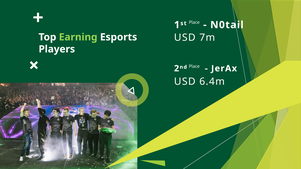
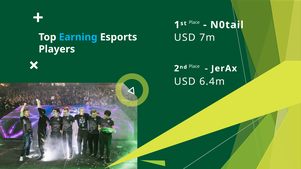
Earning colour: light green -> light blue (78, 37)
